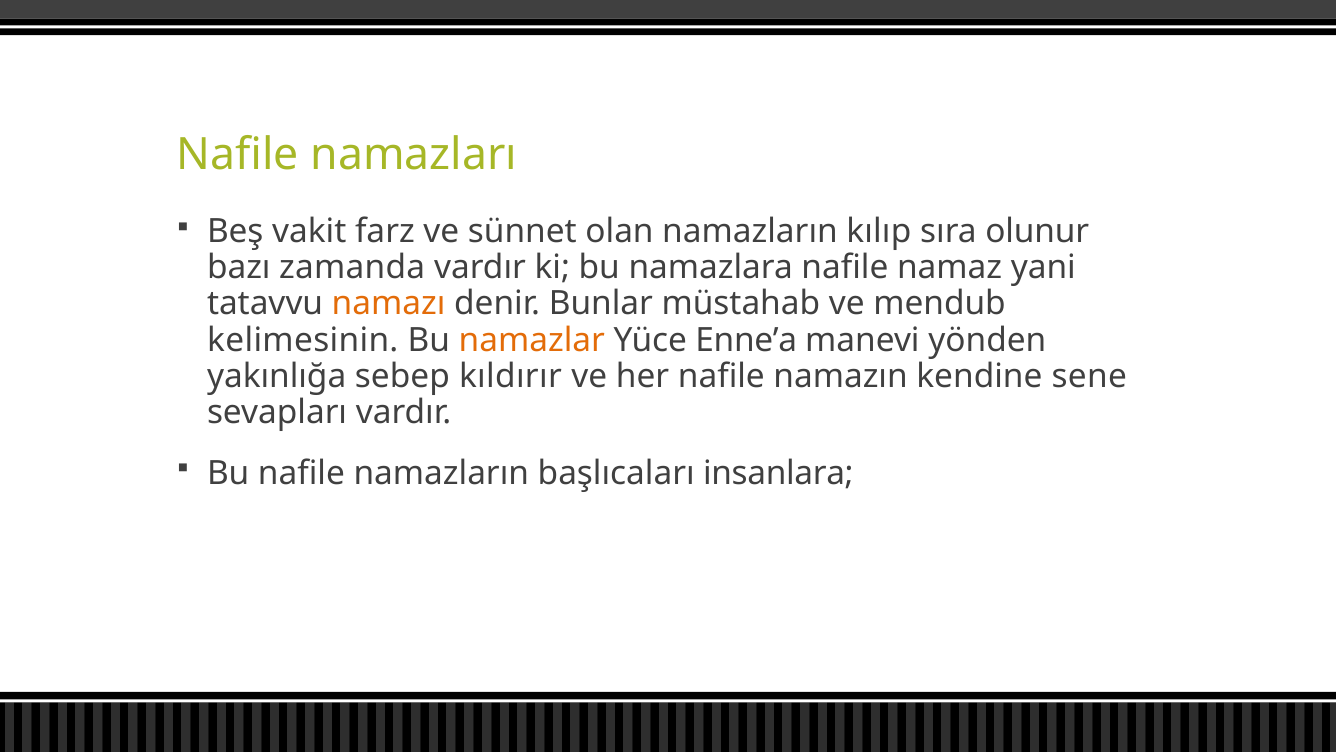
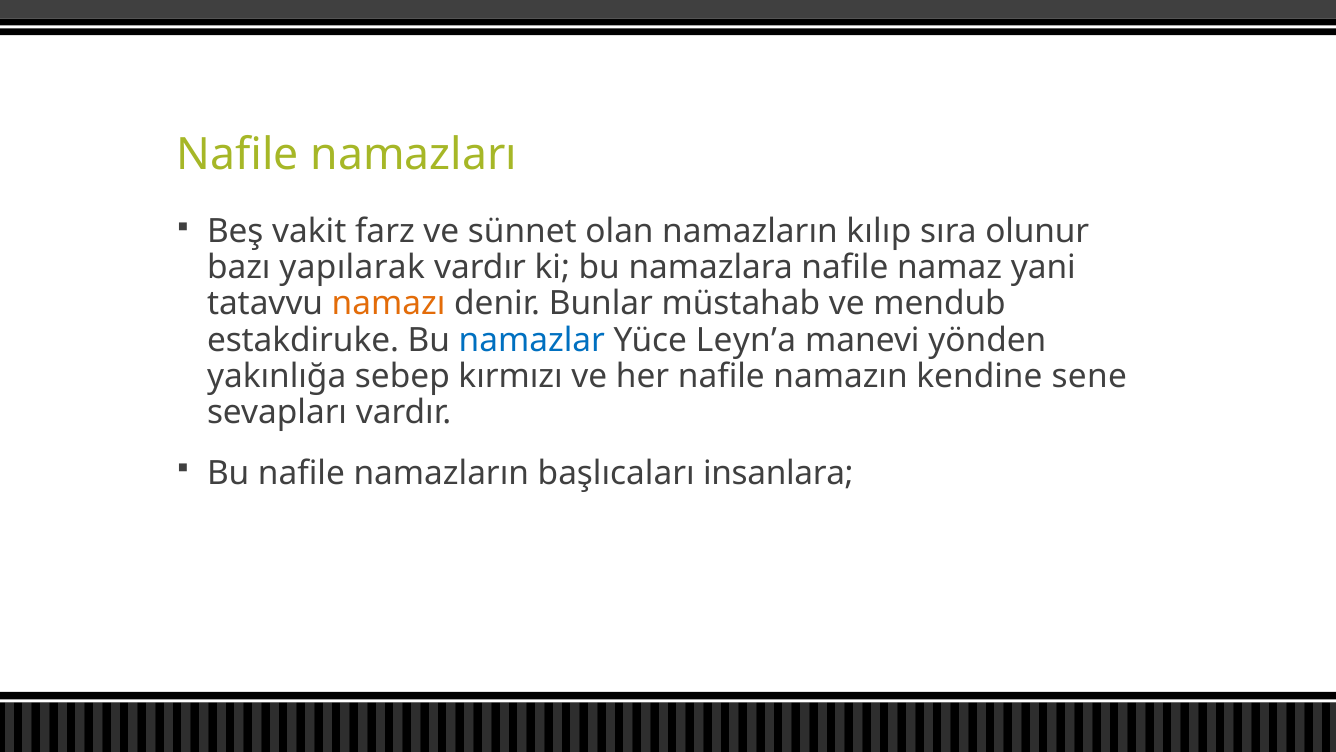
zamanda: zamanda -> yapılarak (352, 268)
kelimesinin: kelimesinin -> estakdiruke (303, 340)
namazlar colour: orange -> blue (532, 340)
Enne’a: Enne’a -> Leyn’a (746, 340)
kıldırır: kıldırır -> kırmızı (511, 376)
